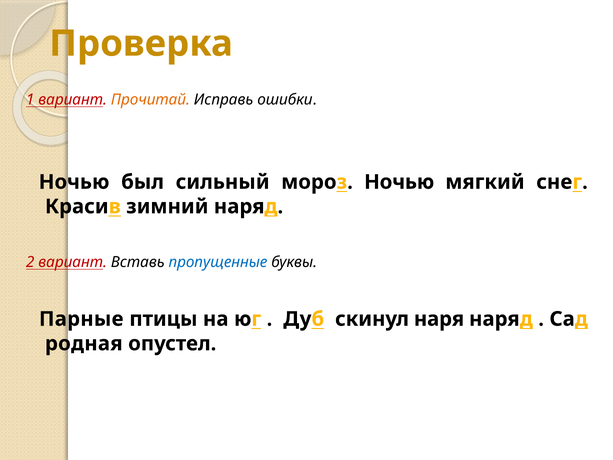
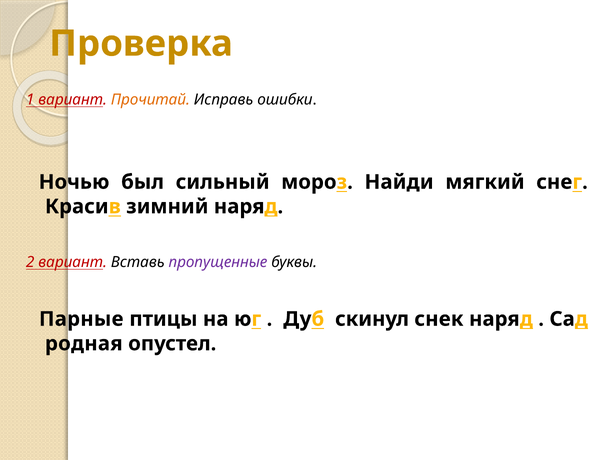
мороз Ночью: Ночью -> Найди (399, 182)
пропущенные colour: blue -> purple (218, 262)
наря: наря -> снек (439, 319)
